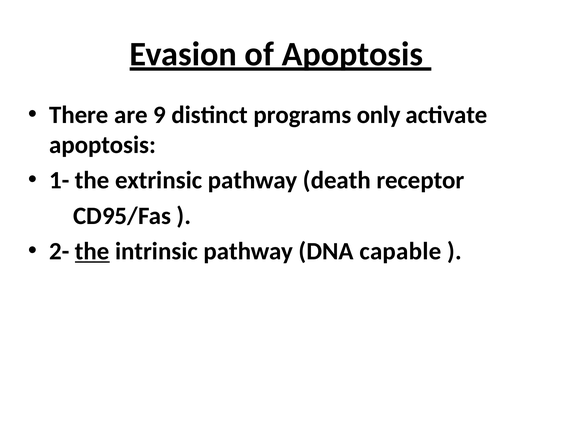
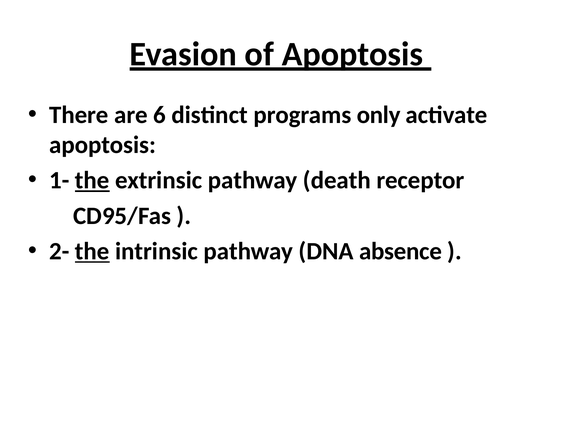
9: 9 -> 6 (160, 115)
the underline: none -> present (92, 180)
capable: capable -> absence (401, 251)
